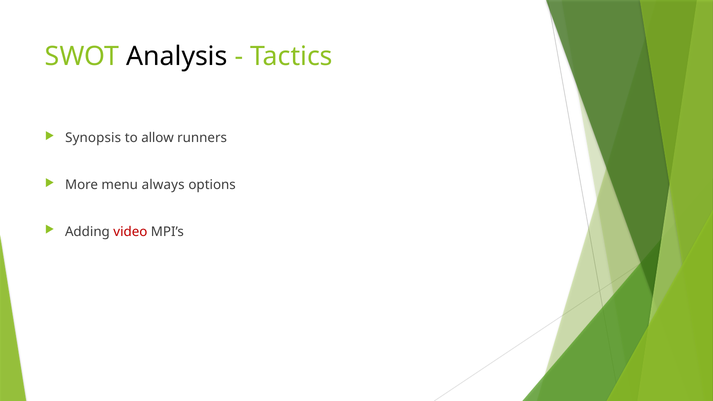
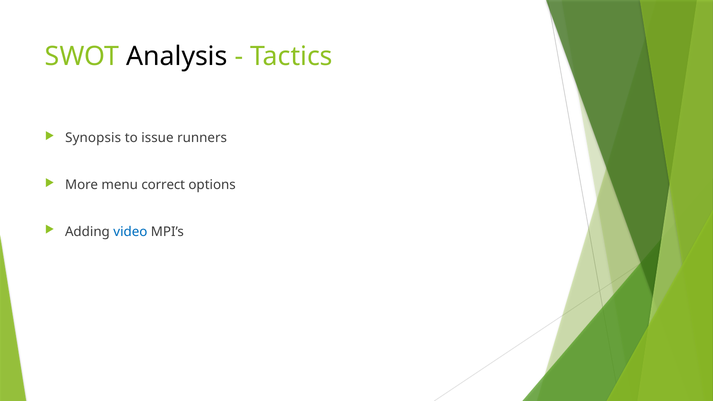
allow: allow -> issue (157, 138)
always: always -> correct (163, 185)
video colour: red -> blue (130, 232)
